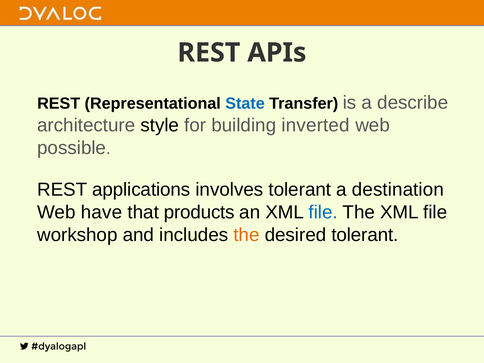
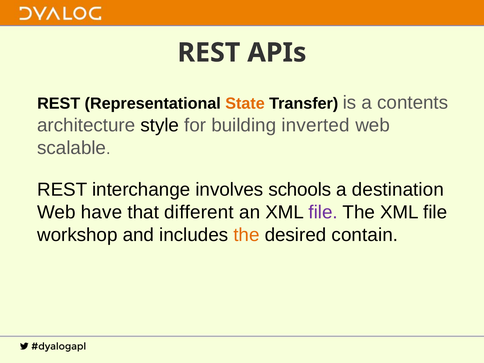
State colour: blue -> orange (245, 103)
describe: describe -> contents (413, 103)
possible: possible -> scalable (72, 148)
applications: applications -> interchange (141, 190)
involves tolerant: tolerant -> schools (300, 190)
products: products -> different (199, 212)
file colour: blue -> purple (323, 212)
desired tolerant: tolerant -> contain (365, 235)
